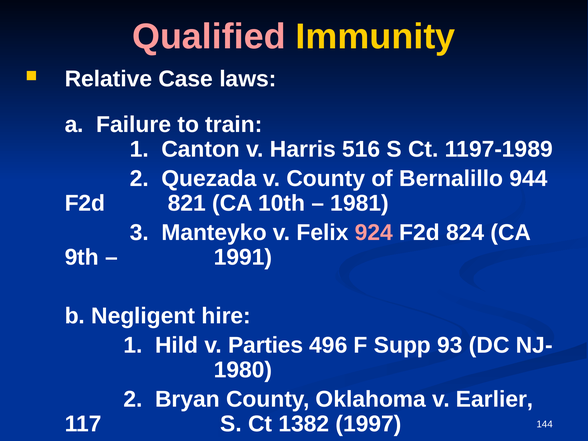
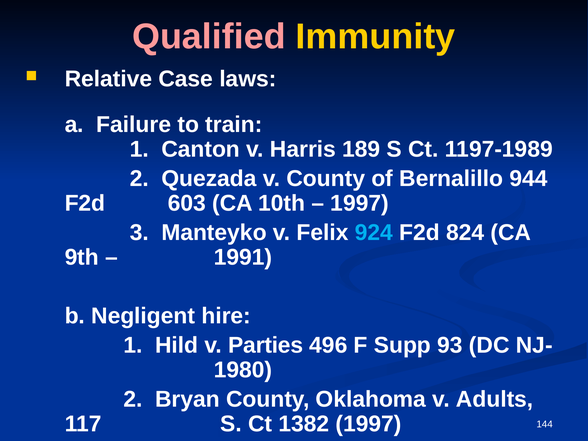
516: 516 -> 189 (361, 149)
821: 821 -> 603 (187, 203)
1981: 1981 -> 1997 (360, 203)
924 colour: pink -> light blue (374, 233)
Earlier: Earlier -> Adults (495, 399)
